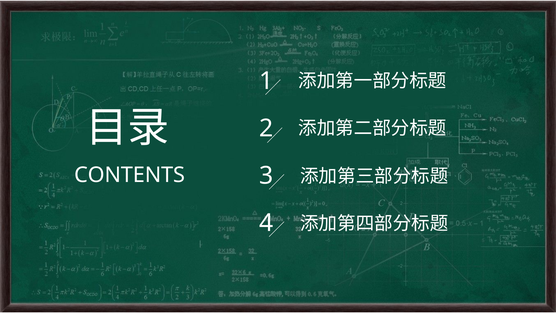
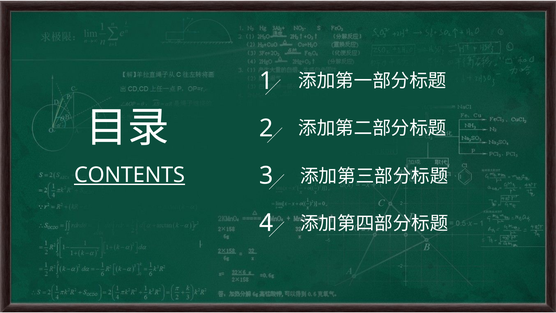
CONTENTS underline: none -> present (130, 175)
